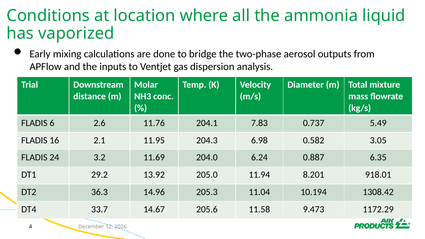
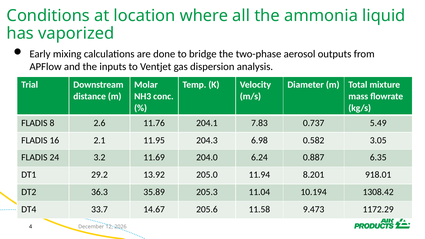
6: 6 -> 8 (52, 123)
14.96: 14.96 -> 35.89 (154, 192)
